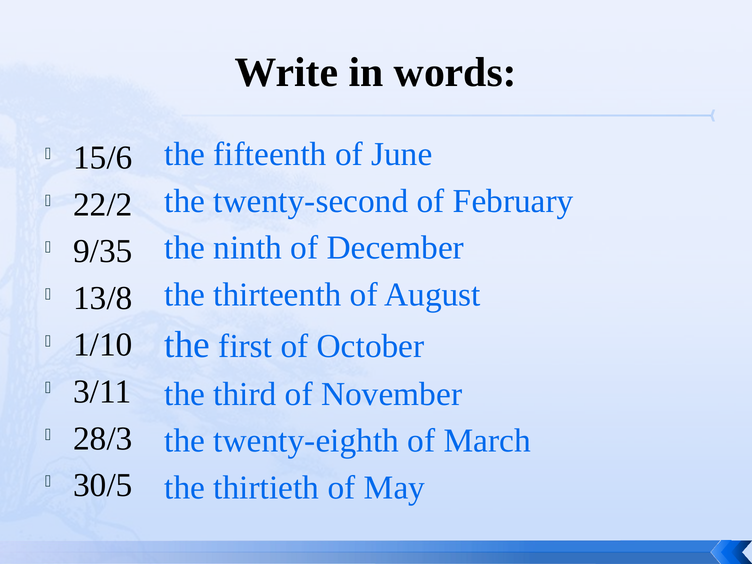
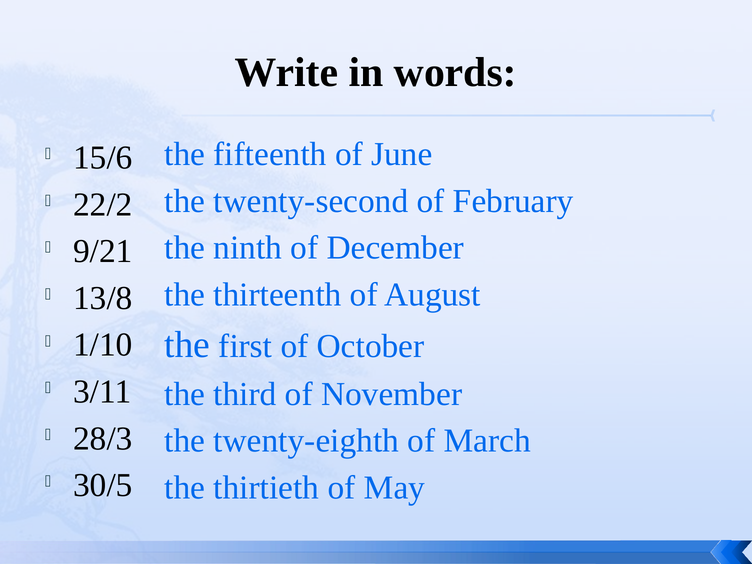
9/35: 9/35 -> 9/21 (103, 251)
